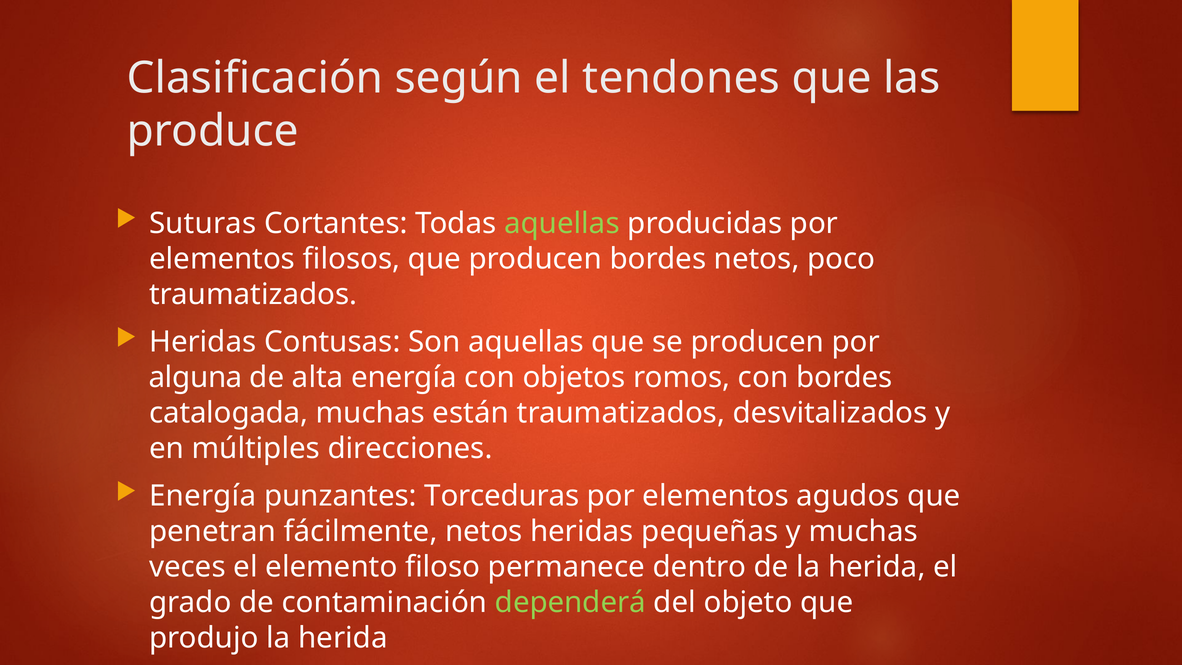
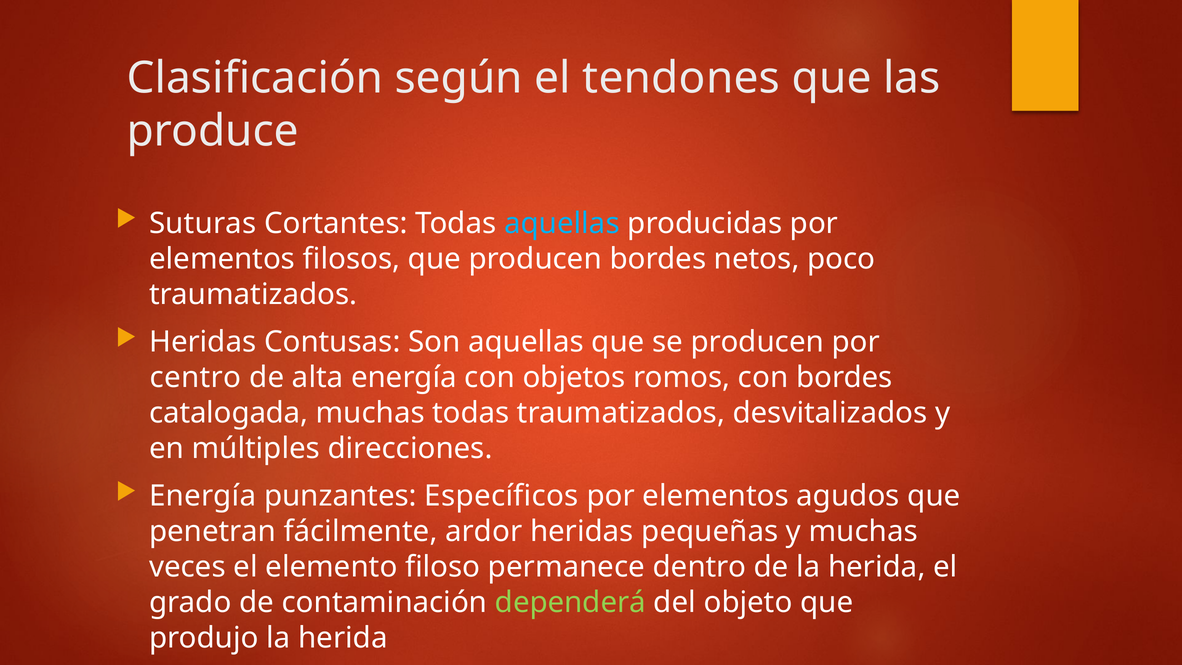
aquellas colour: light green -> light blue (562, 223)
alguna: alguna -> centro (195, 377)
muchas están: están -> todas (471, 413)
Torceduras: Torceduras -> Específicos (502, 496)
fácilmente netos: netos -> ardor (484, 532)
